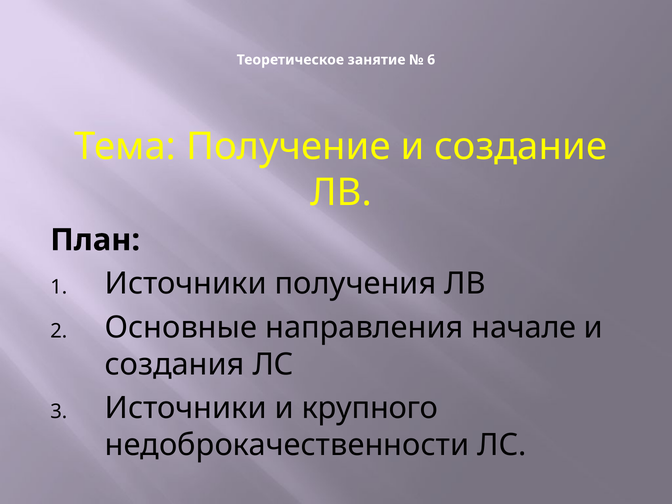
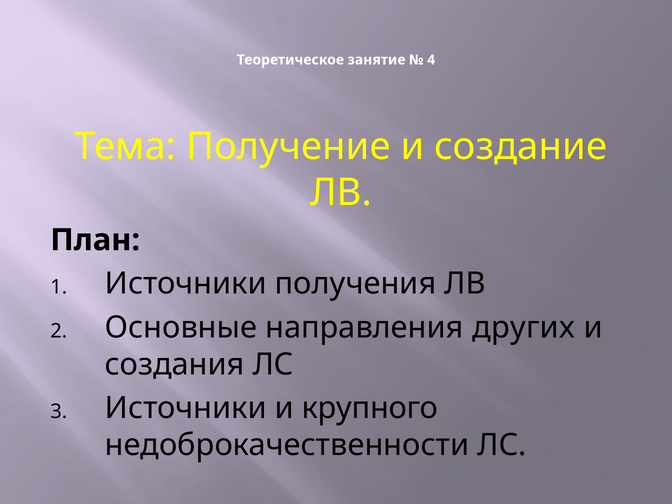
6: 6 -> 4 (431, 60)
начале: начале -> других (524, 327)
